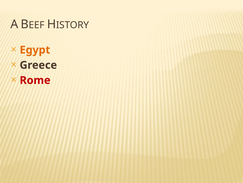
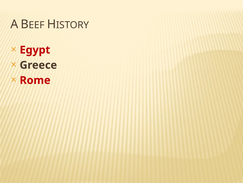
Egypt colour: orange -> red (35, 50)
